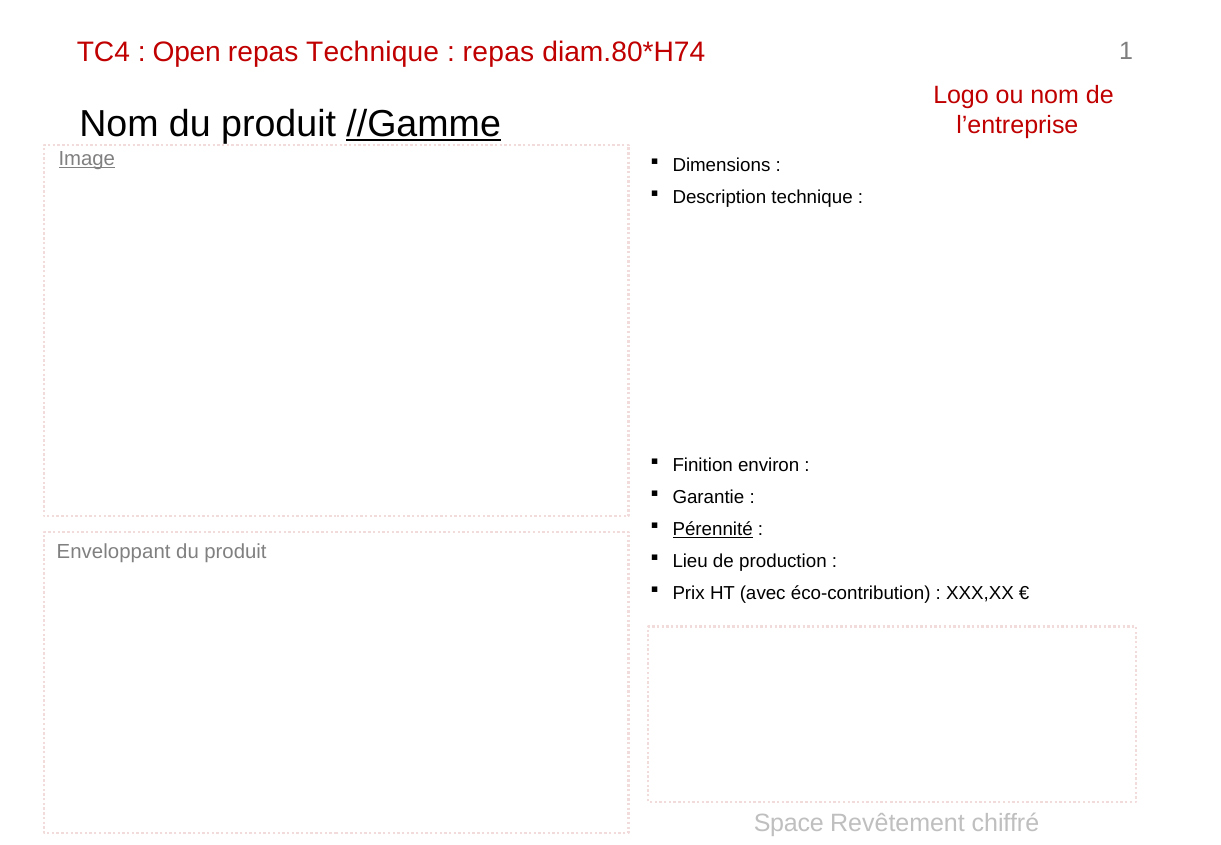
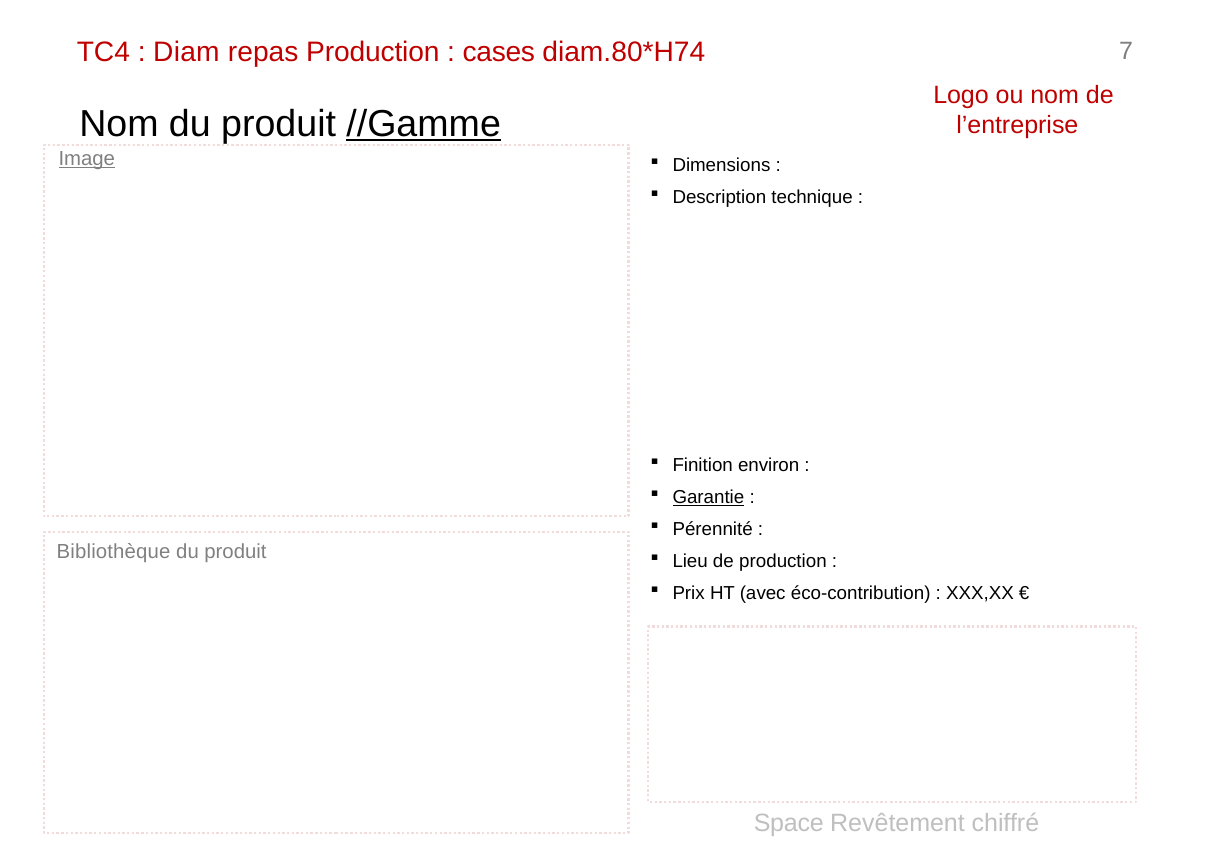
Open: Open -> Diam (186, 52)
repas Technique: Technique -> Production (373, 52)
repas: repas -> cases (499, 52)
1: 1 -> 7 (1126, 52)
Garantie underline: none -> present (708, 497)
Pérennité underline: present -> none (713, 529)
Enveloppant: Enveloppant -> Bibliothèque (114, 552)
